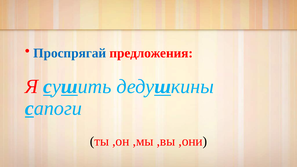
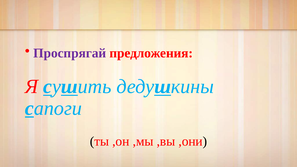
Проспрягай colour: blue -> purple (70, 53)
